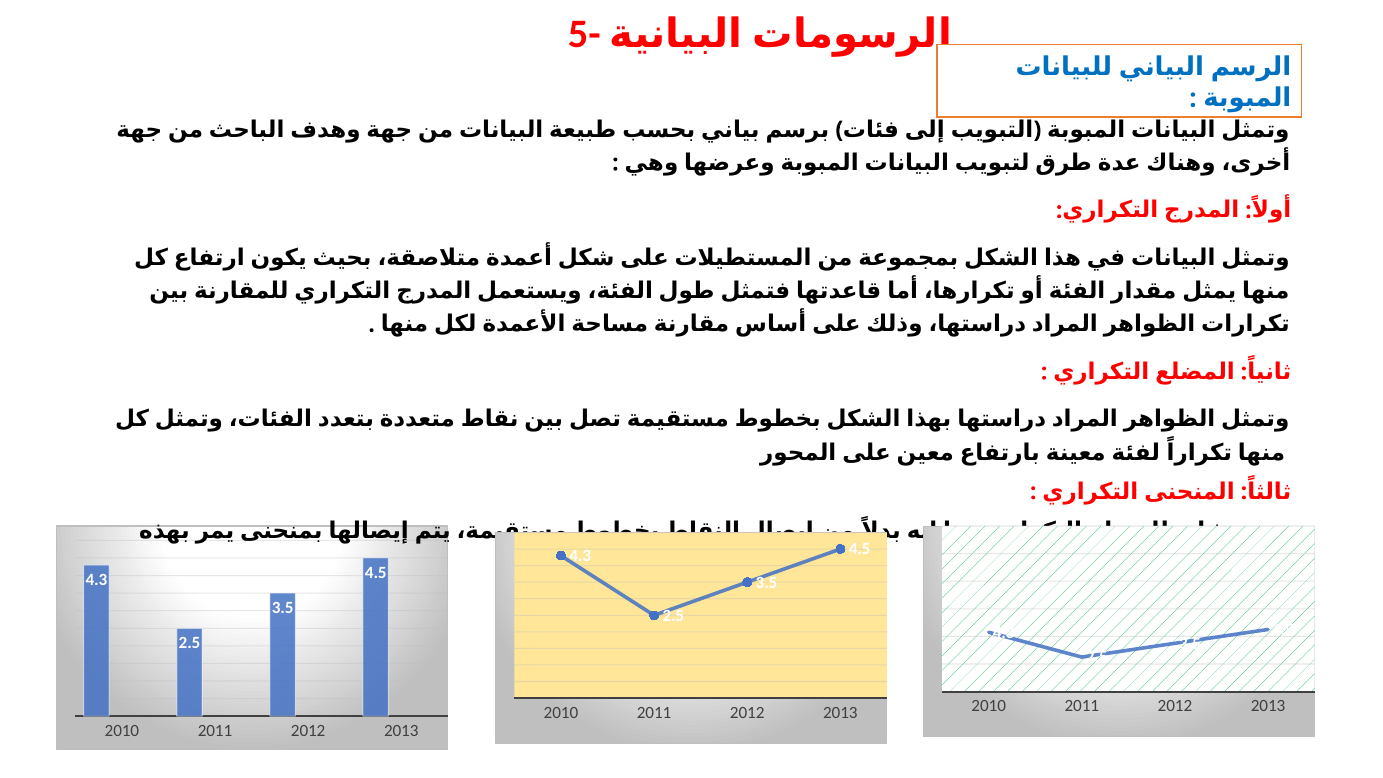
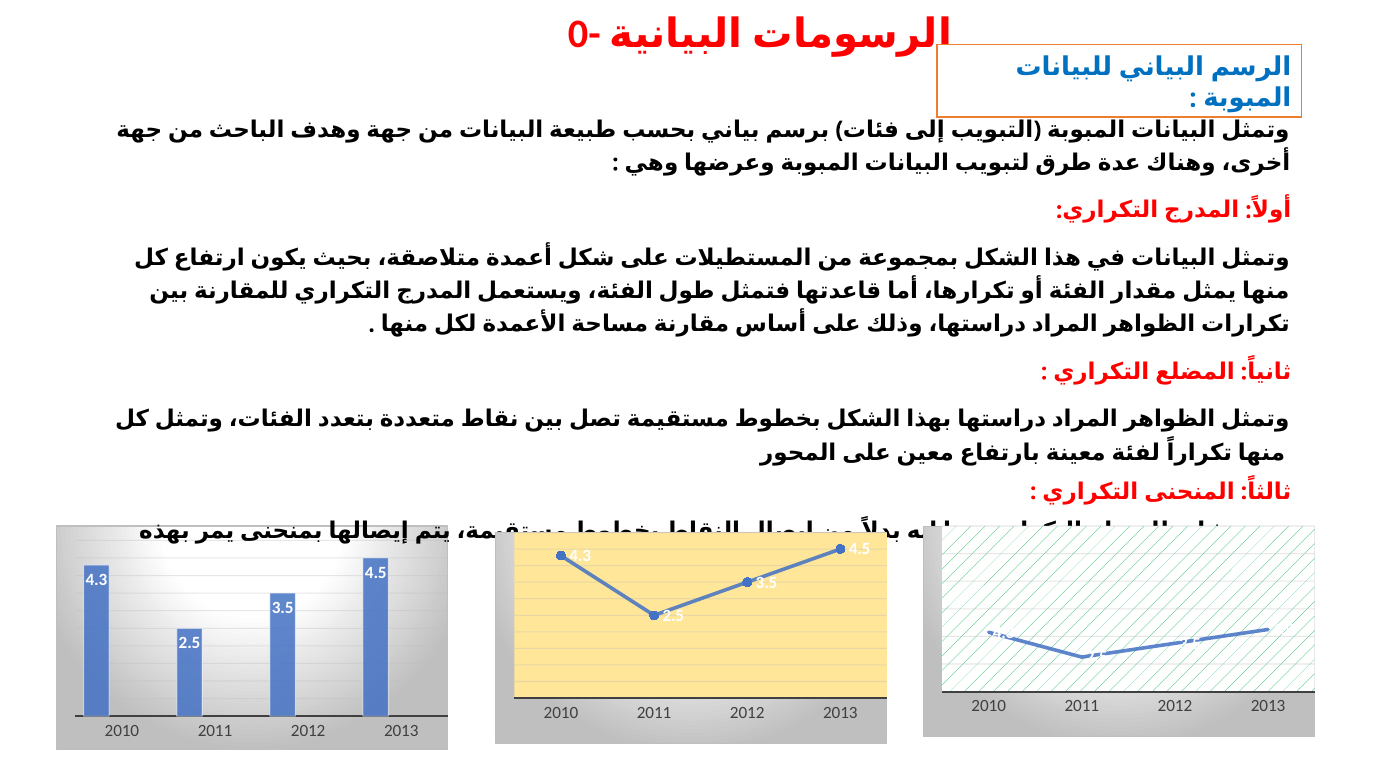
5-: 5- -> 0- (584, 34)
